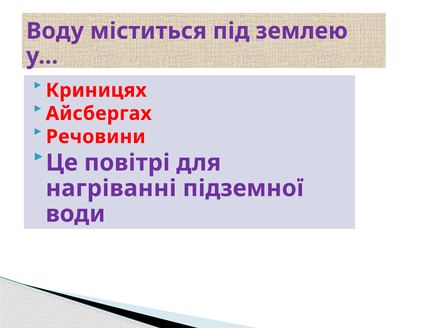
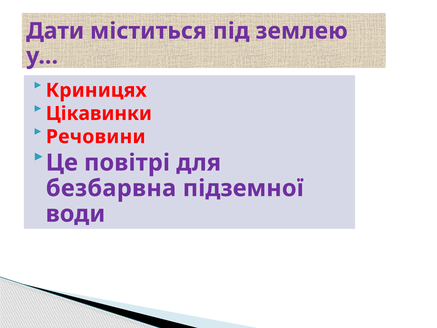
Воду: Воду -> Дати (55, 31)
Айсбергах: Айсбергах -> Цікавинки (99, 113)
нагріванні: нагріванні -> безбарвна (111, 188)
